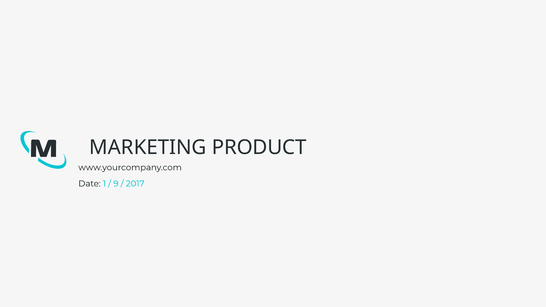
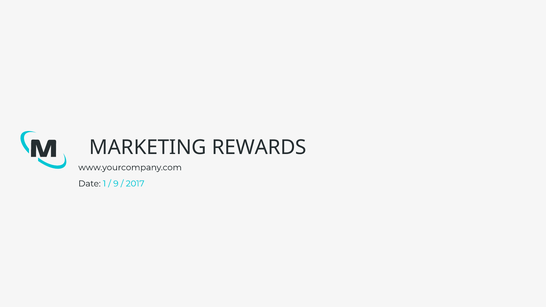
PRODUCT: PRODUCT -> REWARDS (259, 147)
